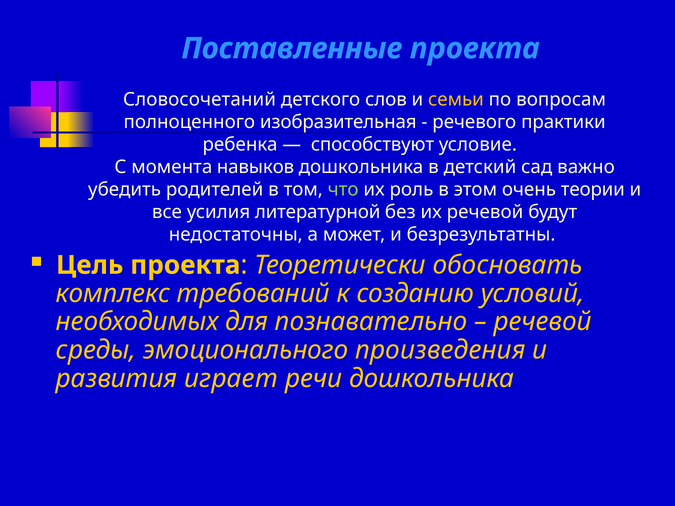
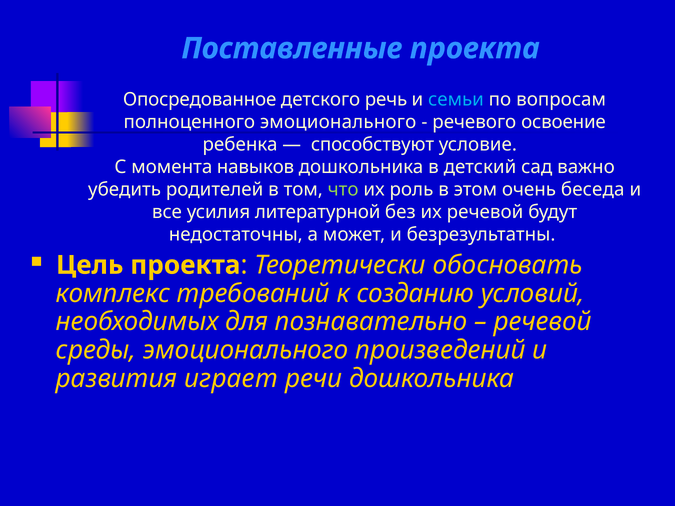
Словосочетаний: Словосочетаний -> Опосредованное (200, 99)
слов: слов -> речь (386, 99)
семьи colour: yellow -> light blue (456, 99)
полноценного изобразительная: изобразительная -> эмоционального (338, 122)
практики: практики -> освоение (563, 122)
теории: теории -> беседа (593, 190)
произведения: произведения -> произведений (440, 350)
